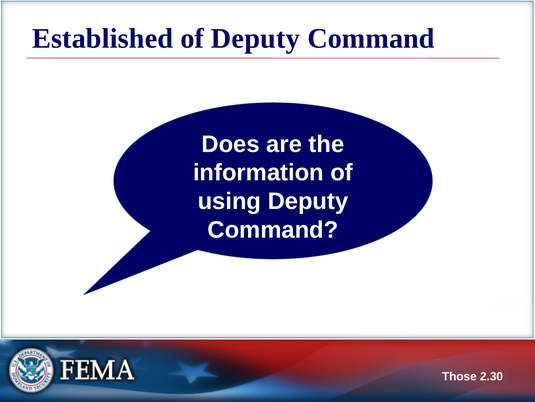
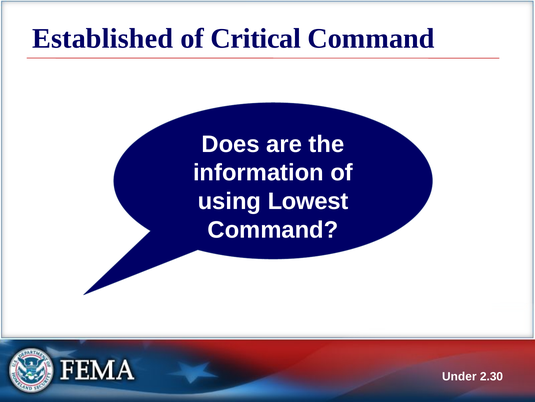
of Deputy: Deputy -> Critical (256, 39)
using Deputy: Deputy -> Lowest (308, 201)
Those: Those -> Under (459, 376)
